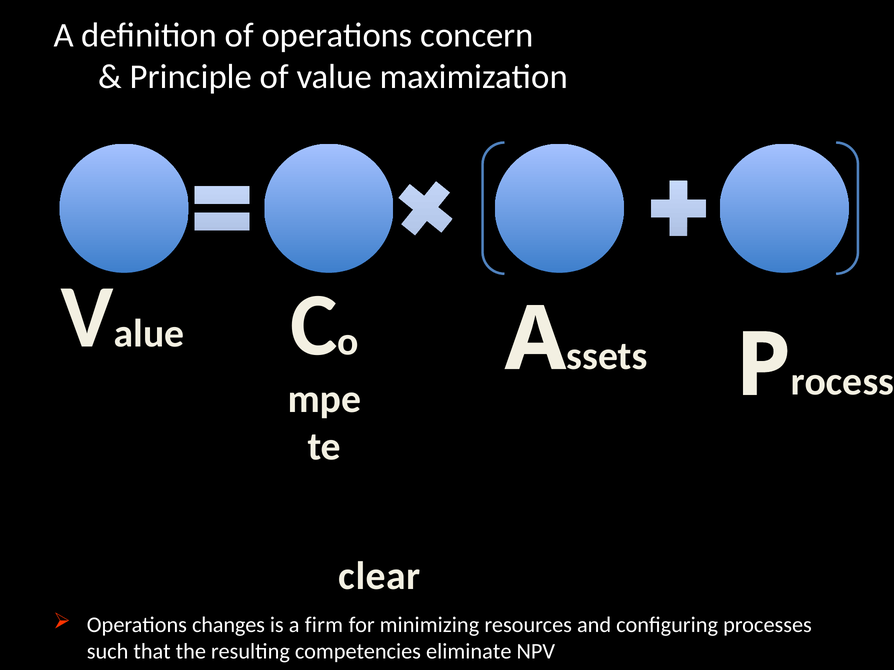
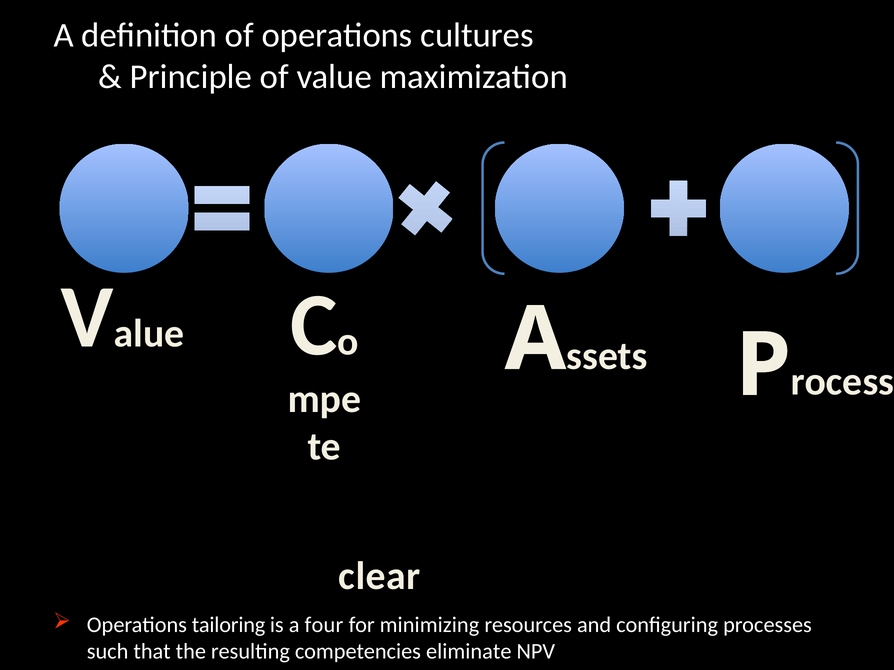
concern: concern -> cultures (477, 35)
changes: changes -> tailoring (229, 625)
firm: firm -> four (324, 625)
